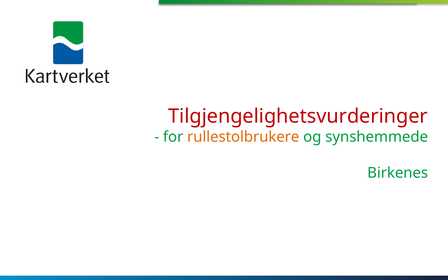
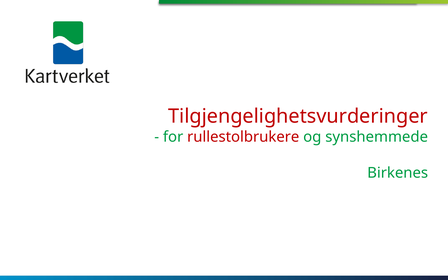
rullestolbrukere colour: orange -> red (243, 137)
